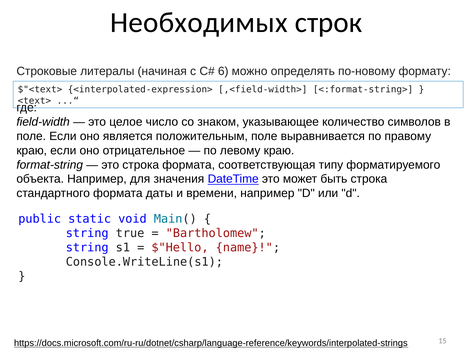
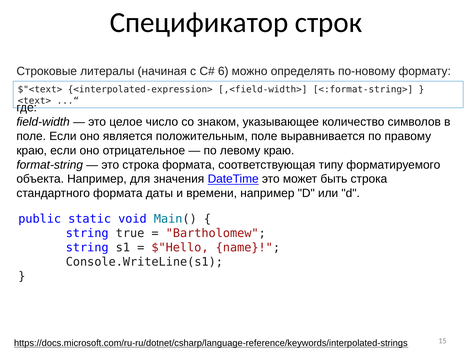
Необходимых: Необходимых -> Спецификатор (199, 23)
